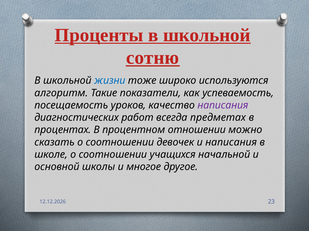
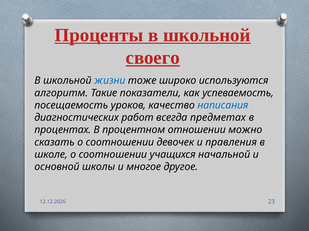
сотню: сотню -> своего (153, 58)
написания colour: purple -> blue (223, 106)
и написания: написания -> правления (231, 143)
